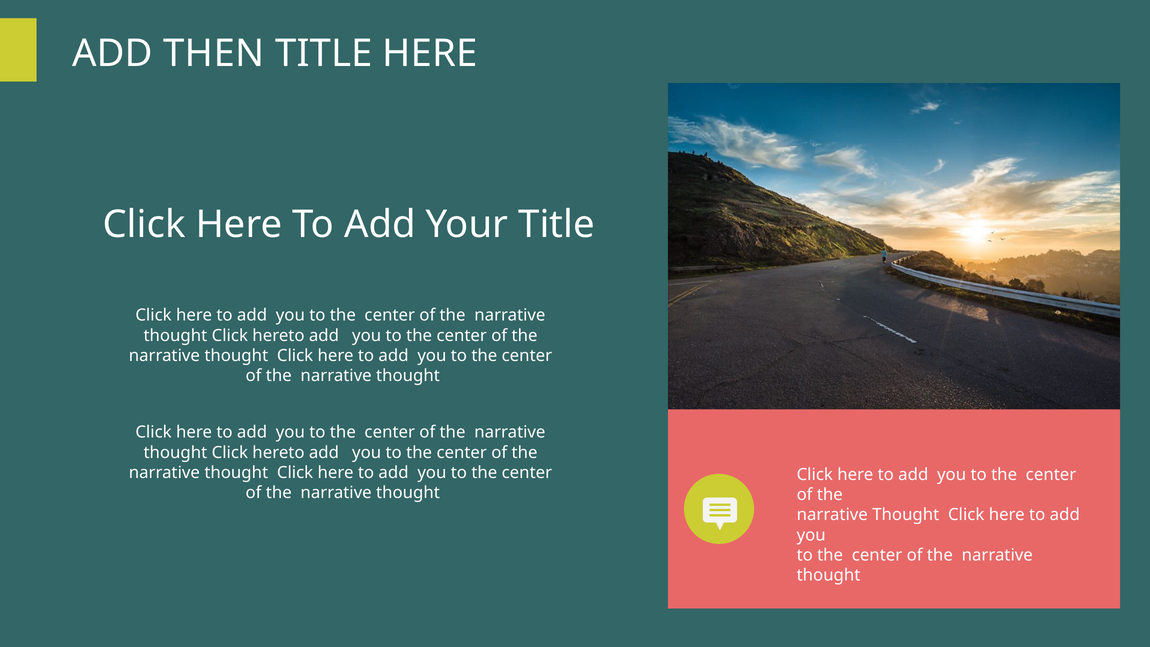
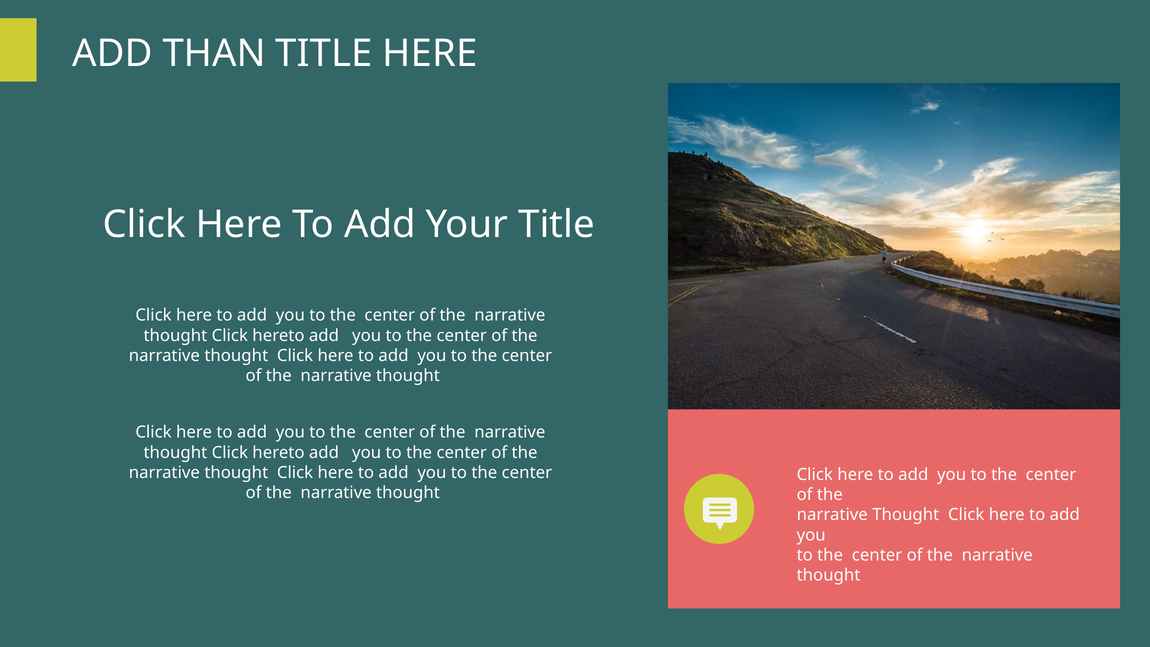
THEN: THEN -> THAN (214, 54)
